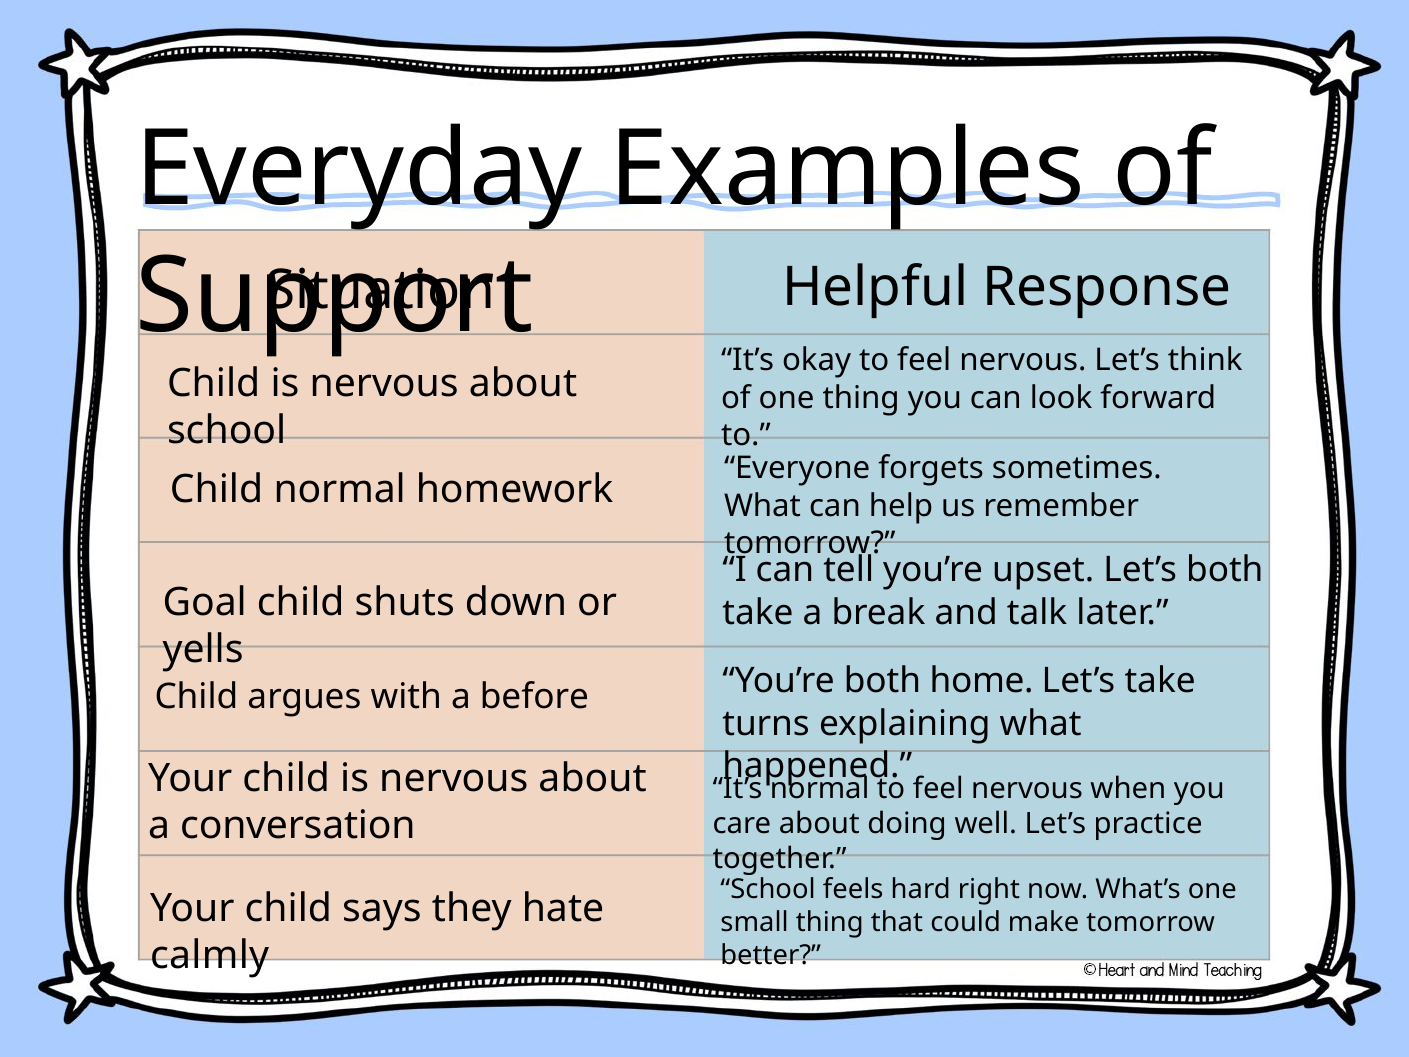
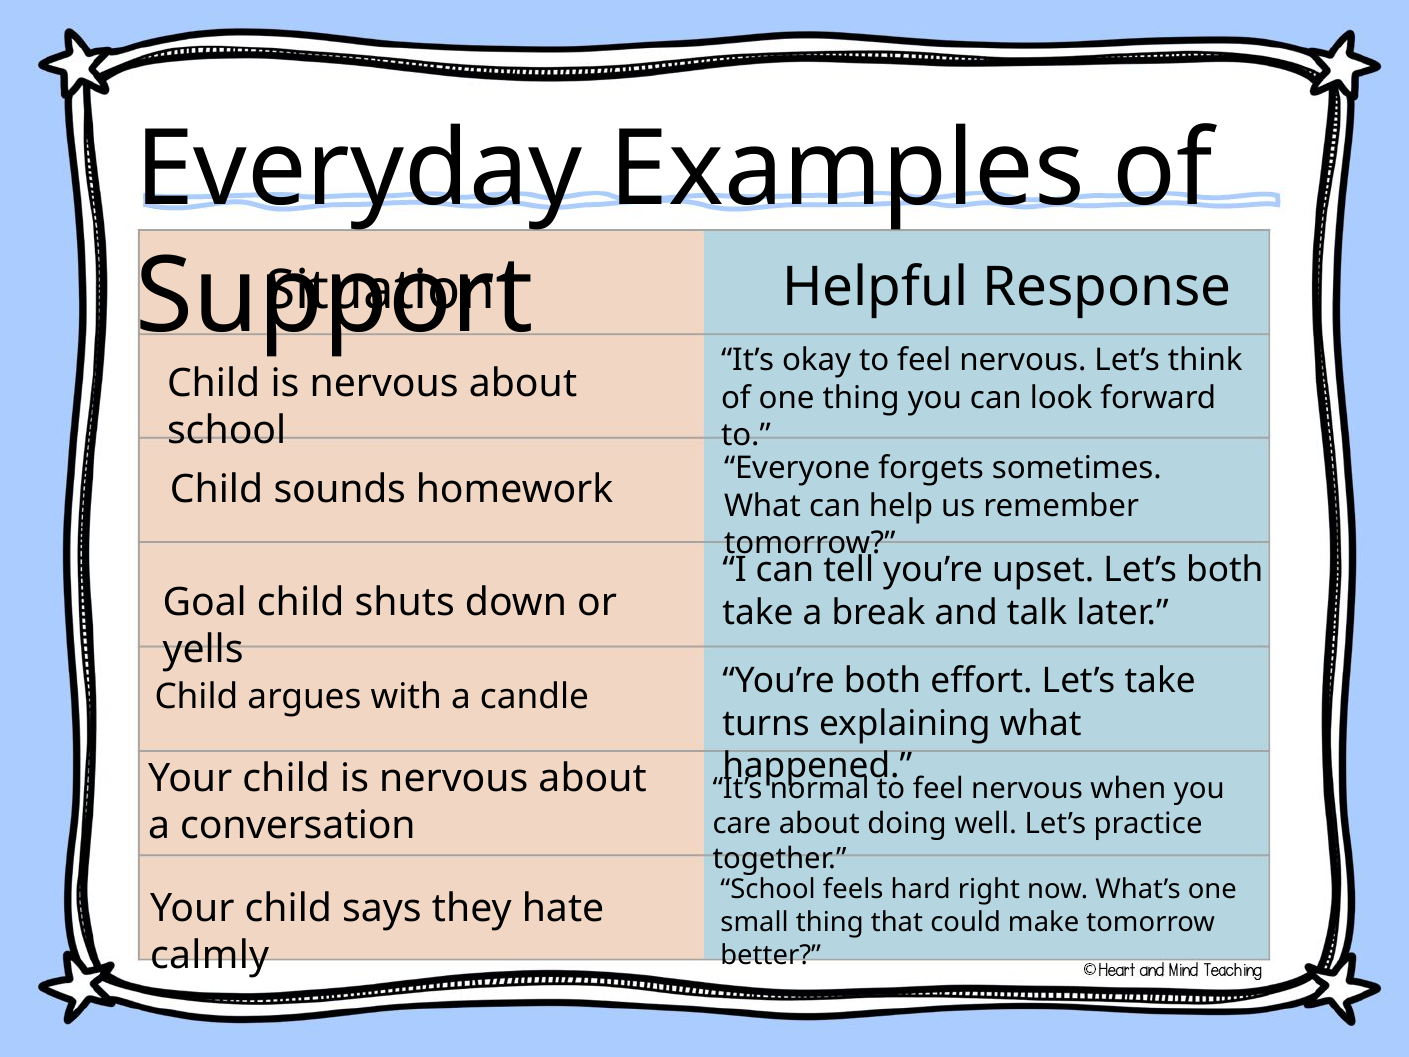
Child normal: normal -> sounds (340, 489)
before: before -> candle (534, 697)
home: home -> effort (982, 681)
